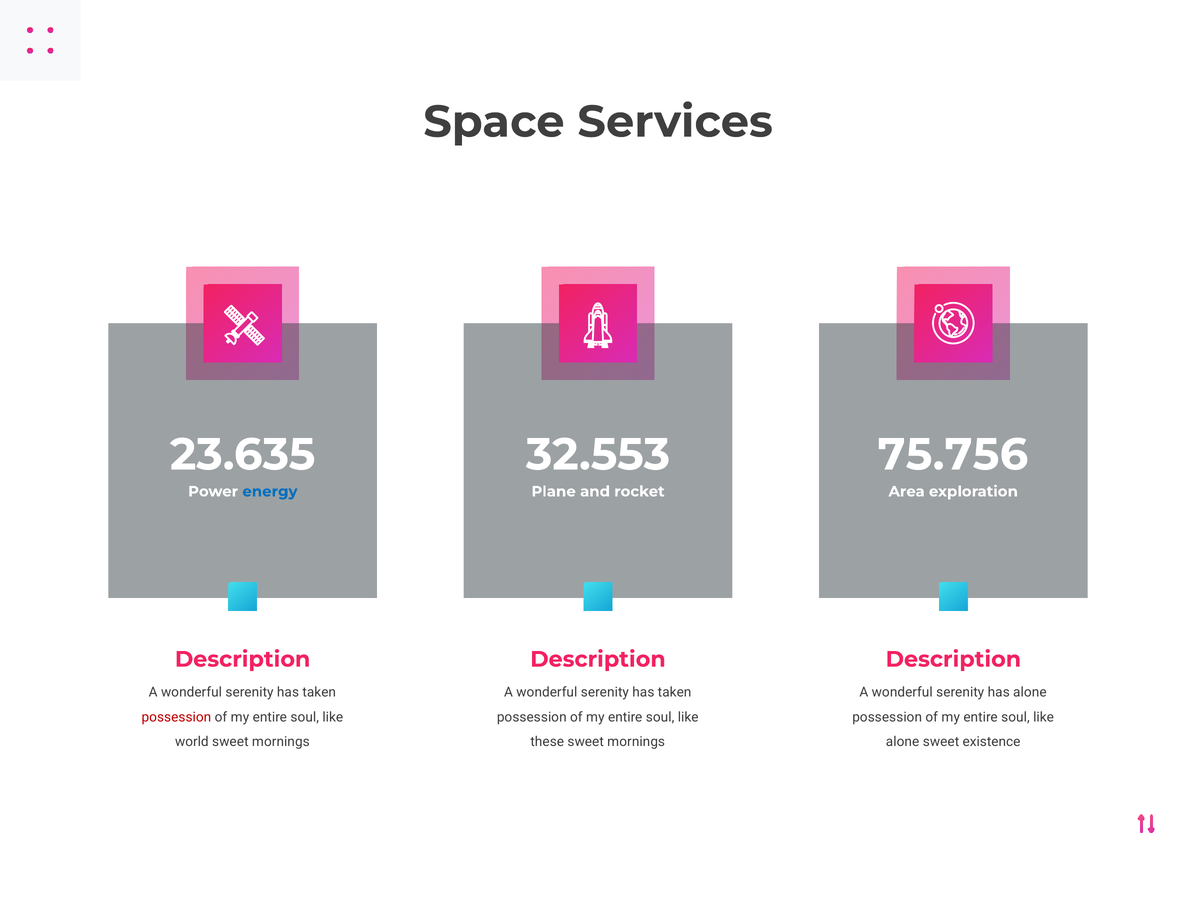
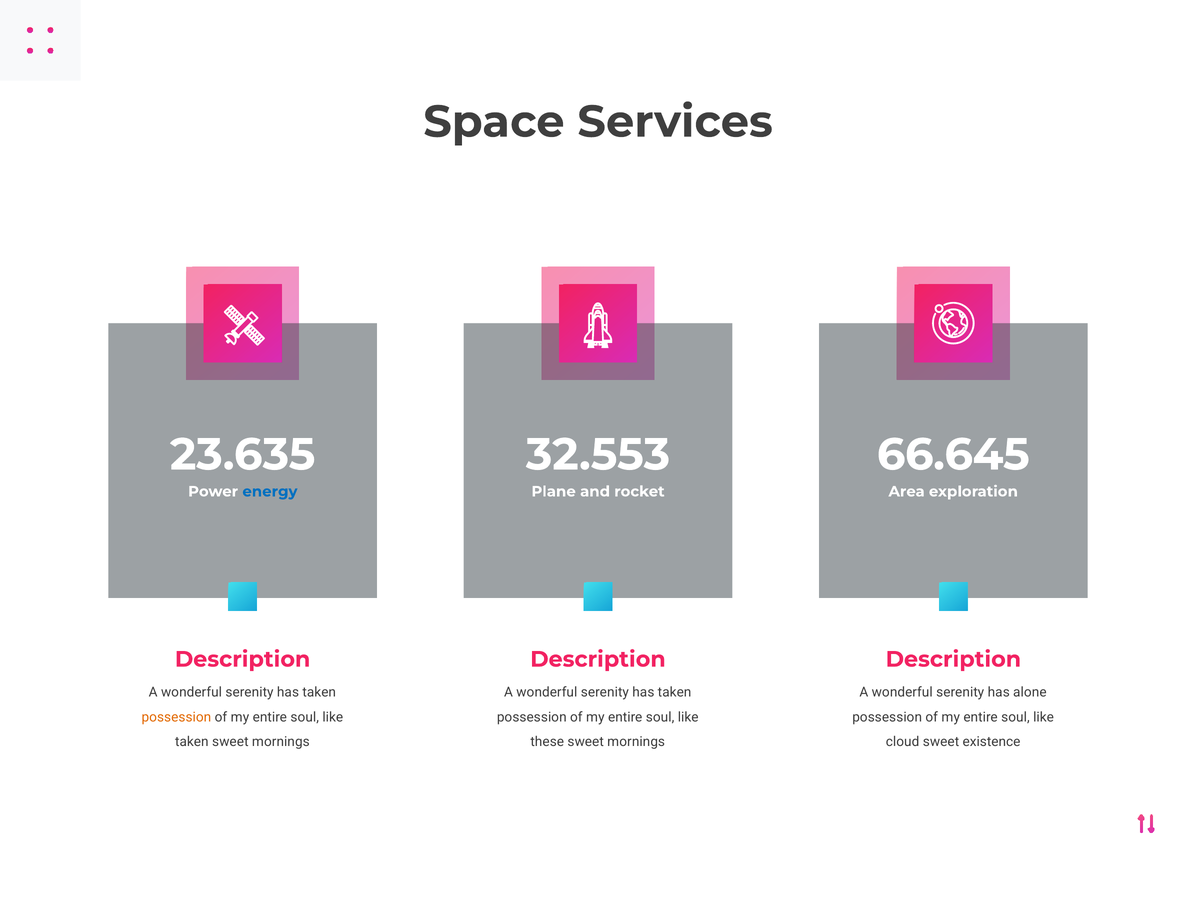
75.756: 75.756 -> 66.645 (953, 455)
possession colour: red -> orange (176, 717)
world: world -> taken (192, 742)
alone: alone -> cloud (903, 742)
